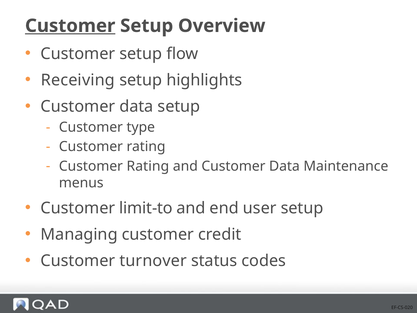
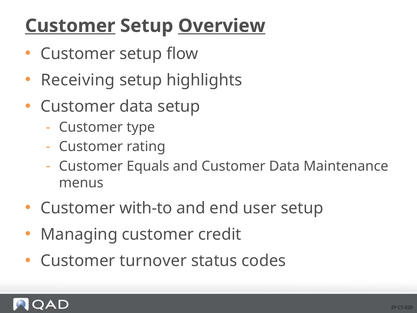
Overview underline: none -> present (222, 26)
Rating: Rating -> Equals (148, 166)
limit-to: limit-to -> with-to (146, 208)
